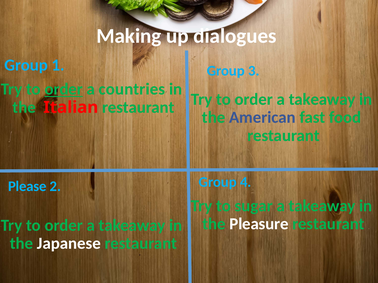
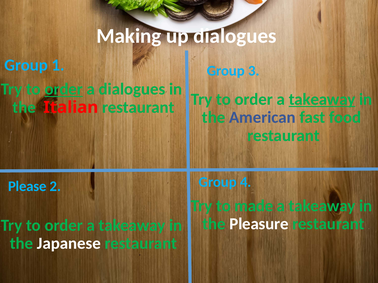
a countries: countries -> dialogues (132, 89)
takeaway underline: none -> present (322, 99)
sugar: sugar -> made (254, 206)
